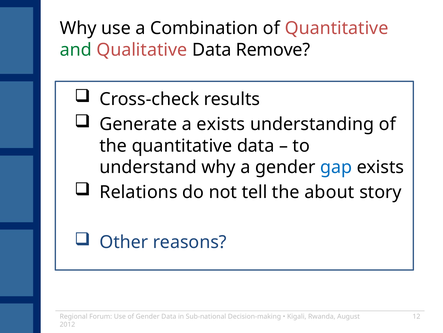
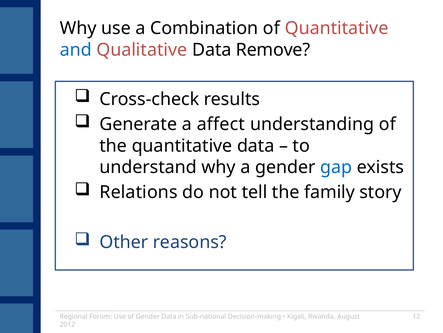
and colour: green -> blue (76, 50)
a exists: exists -> affect (221, 124)
about: about -> family (330, 192)
